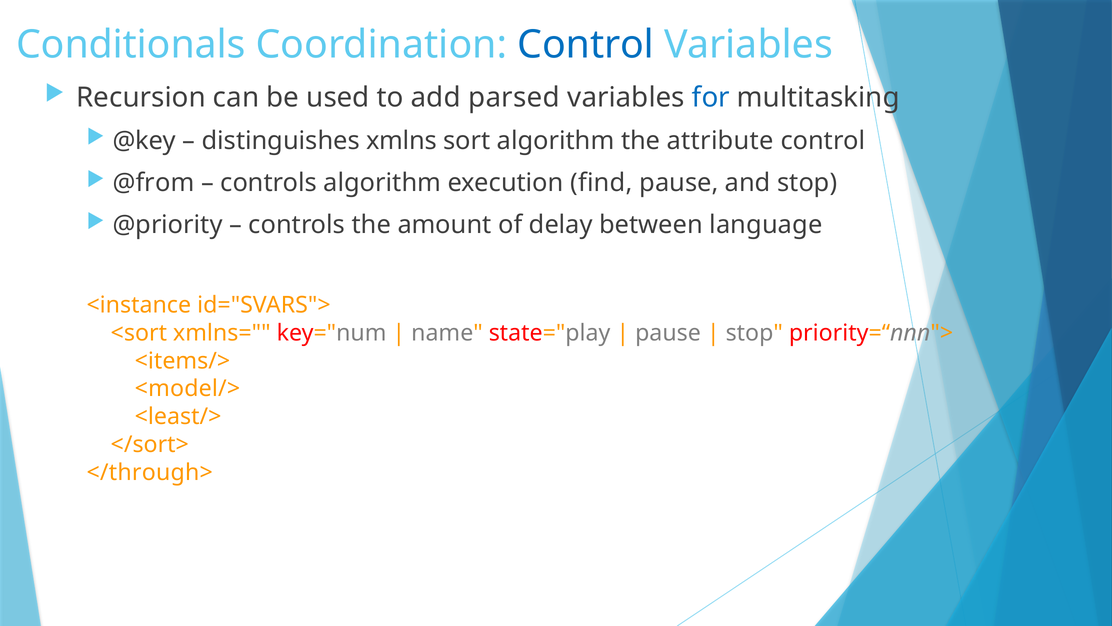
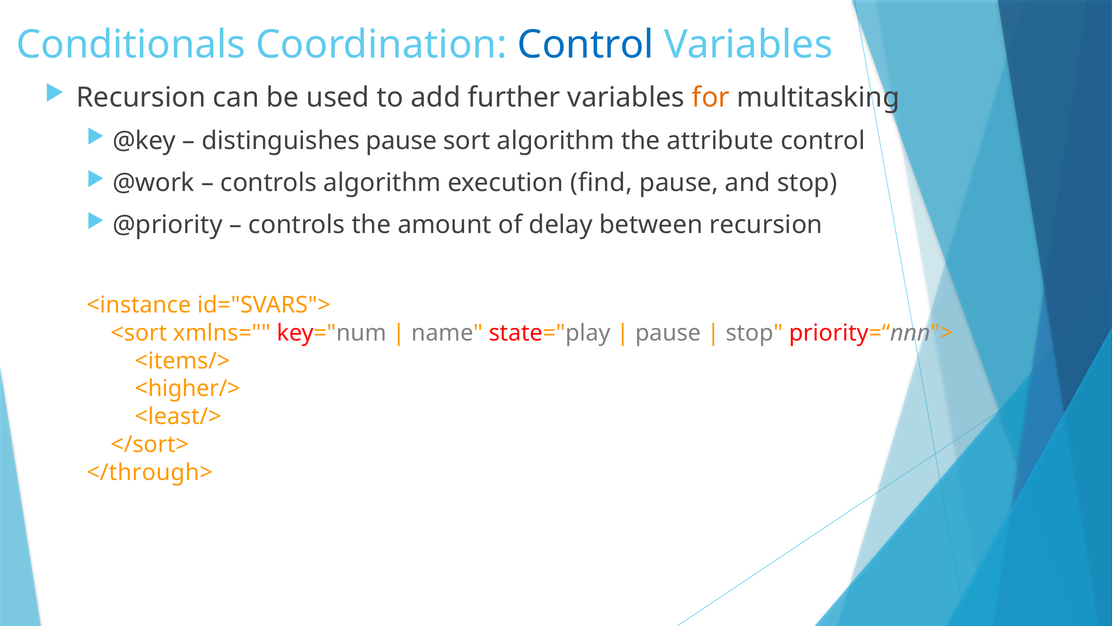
parsed: parsed -> further (514, 97)
for colour: blue -> orange (711, 97)
distinguishes xmlns: xmlns -> pause (402, 141)
@from: @from -> @work (154, 183)
between language: language -> recursion (766, 225)
<model/>: <model/> -> <higher/> (188, 388)
